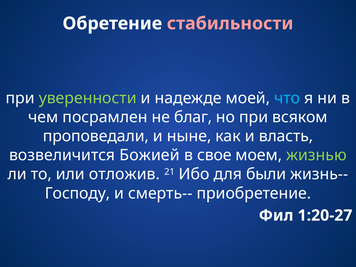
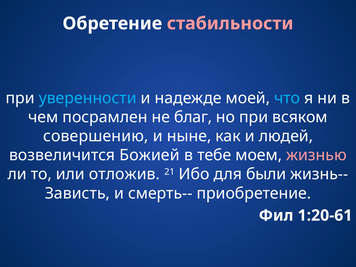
уверенности colour: light green -> light blue (88, 98)
проповедали: проповедали -> совершению (96, 136)
власть: власть -> людей (286, 136)
свое: свое -> тебе (214, 155)
жизнью colour: light green -> pink (316, 155)
Господу: Господу -> Зависть (77, 193)
1:20-27: 1:20-27 -> 1:20-61 (325, 215)
